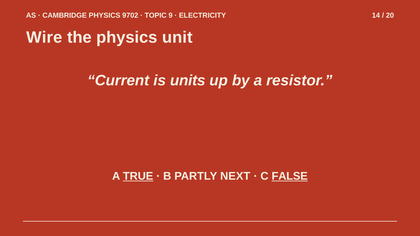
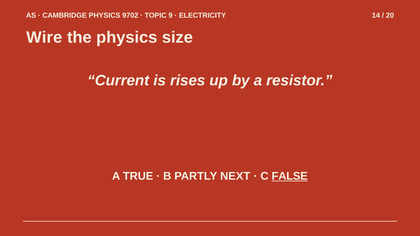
unit: unit -> size (177, 37)
units: units -> rises (188, 81)
TRUE underline: present -> none (138, 176)
